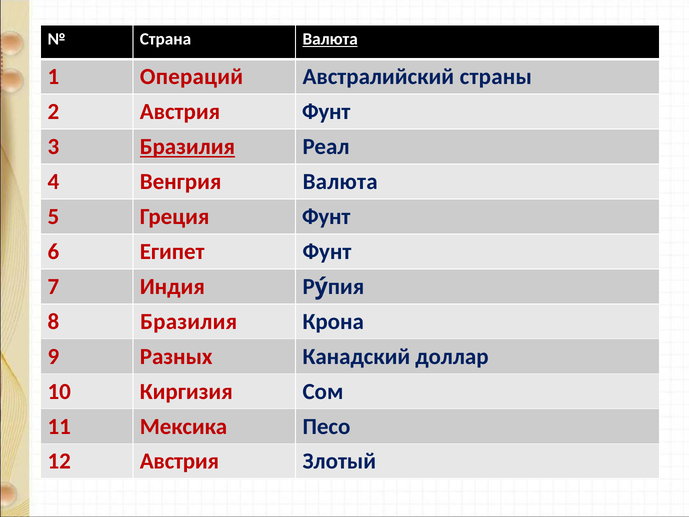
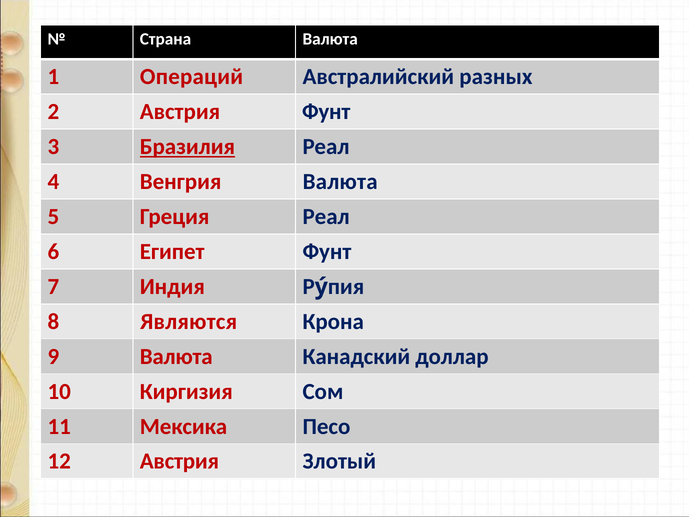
Валюта underline: present -> none (330, 39)
страны: страны -> разных (496, 77)
Греция Фунт: Фунт -> Реал (326, 217)
8 Бразилия: Бразилия -> Являются (189, 321)
9 Разных: Разных -> Валюта (176, 356)
